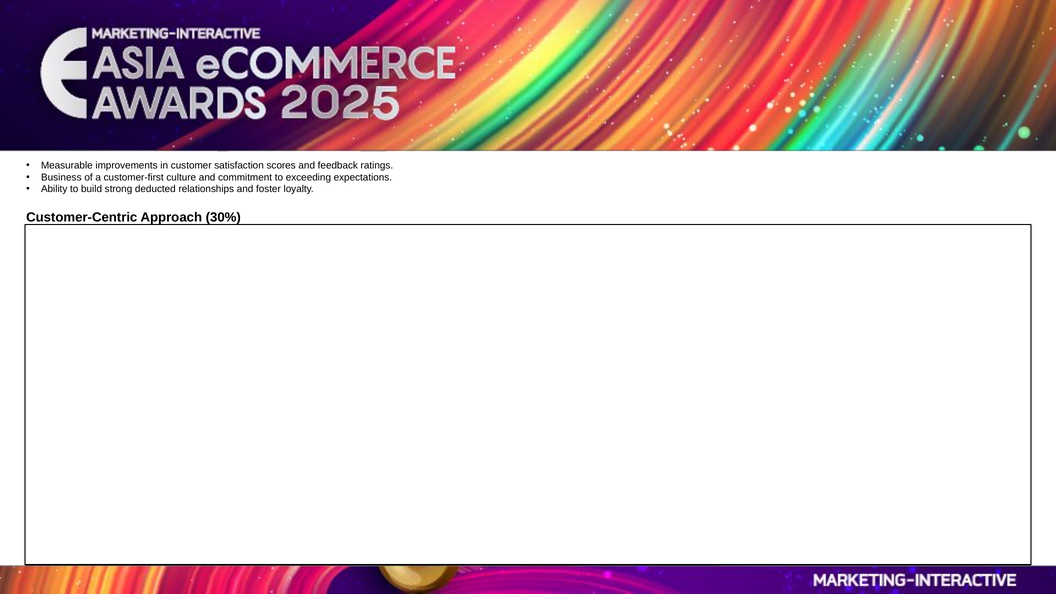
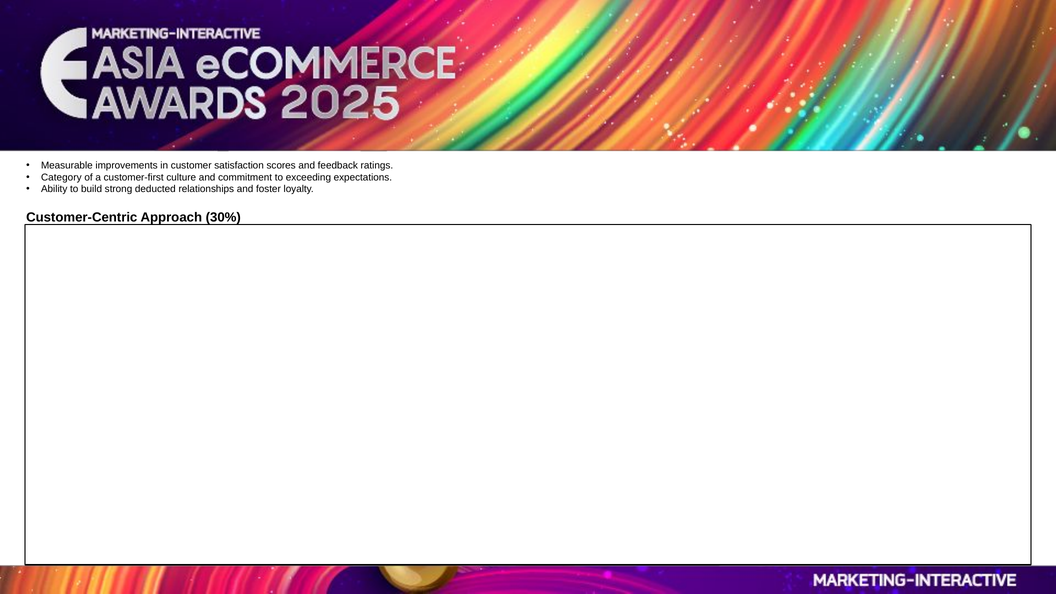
Business: Business -> Category (61, 177)
